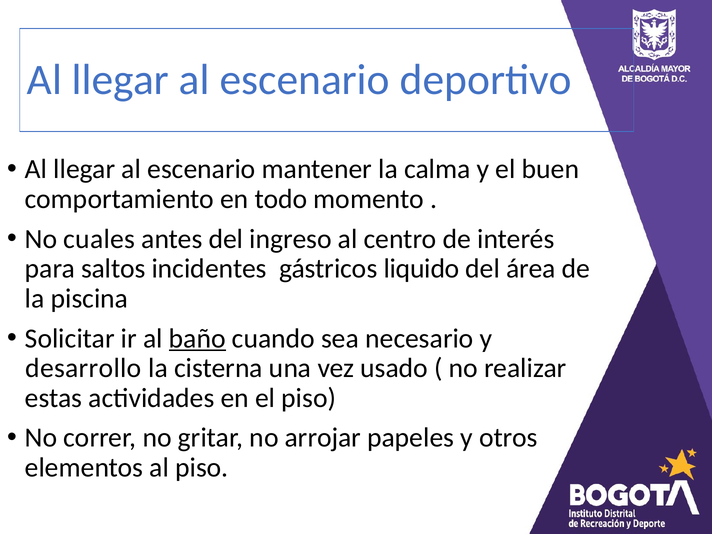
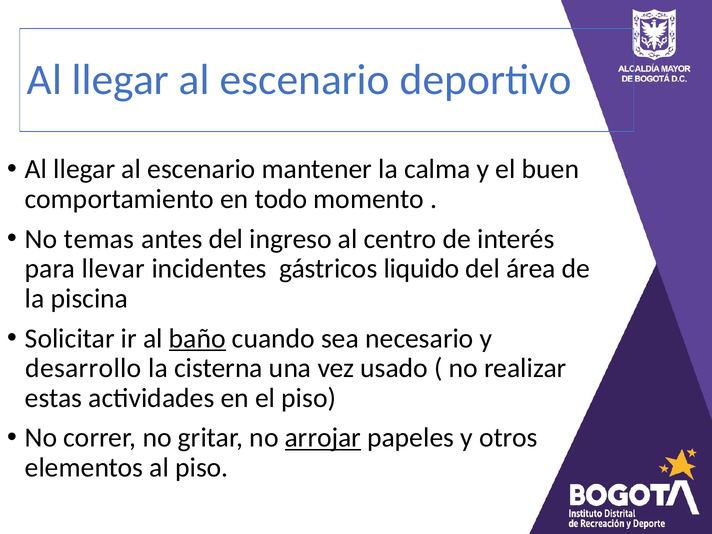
cuales: cuales -> temas (99, 239)
saltos: saltos -> llevar (113, 269)
arrojar underline: none -> present (323, 438)
